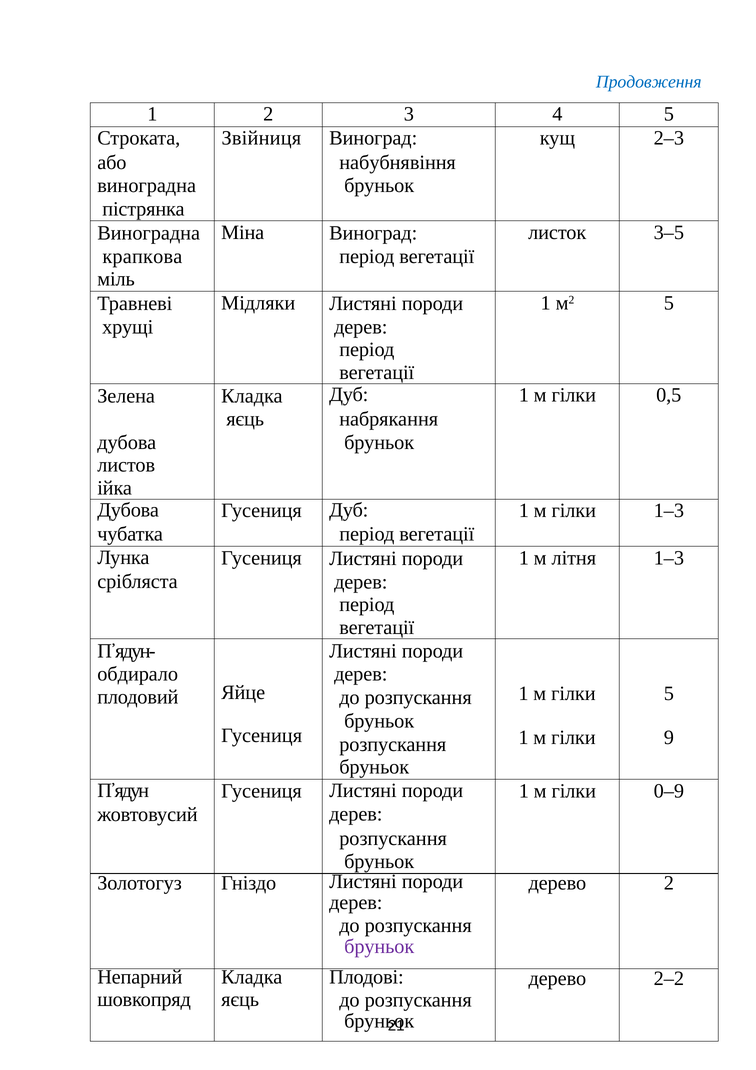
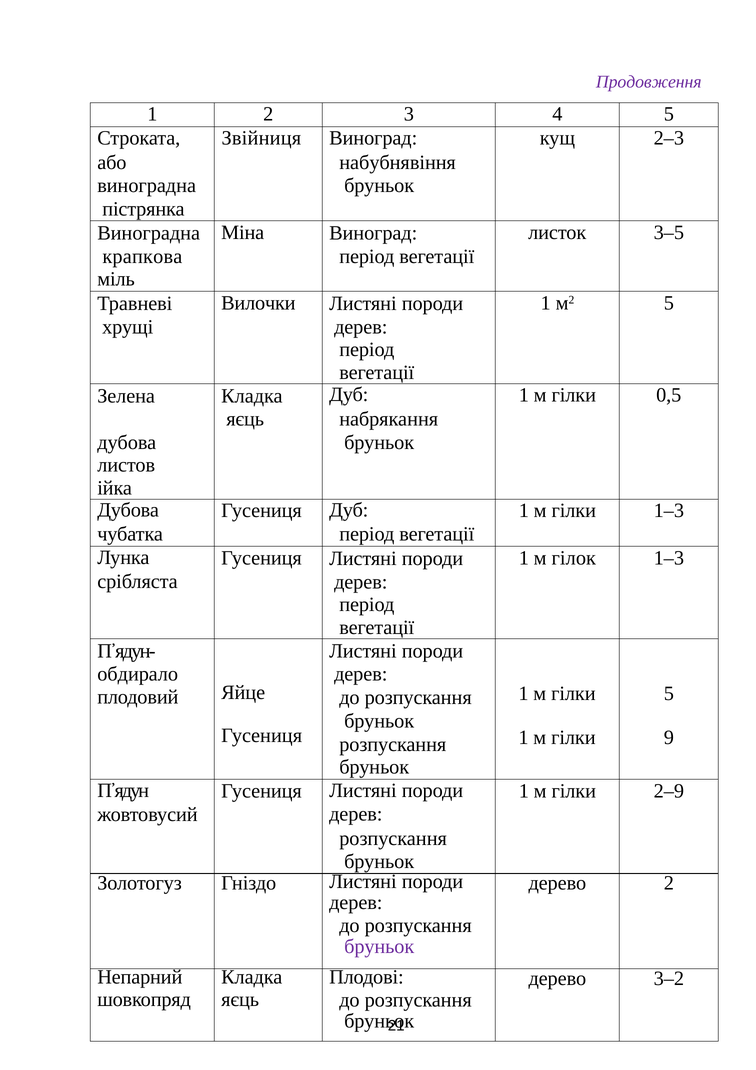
Продовження colour: blue -> purple (649, 82)
Мідляки: Мідляки -> Вилочки (258, 303)
літня: літня -> гілок (574, 558)
0–9: 0–9 -> 2–9 (669, 791)
2–2: 2–2 -> 3–2 (669, 979)
